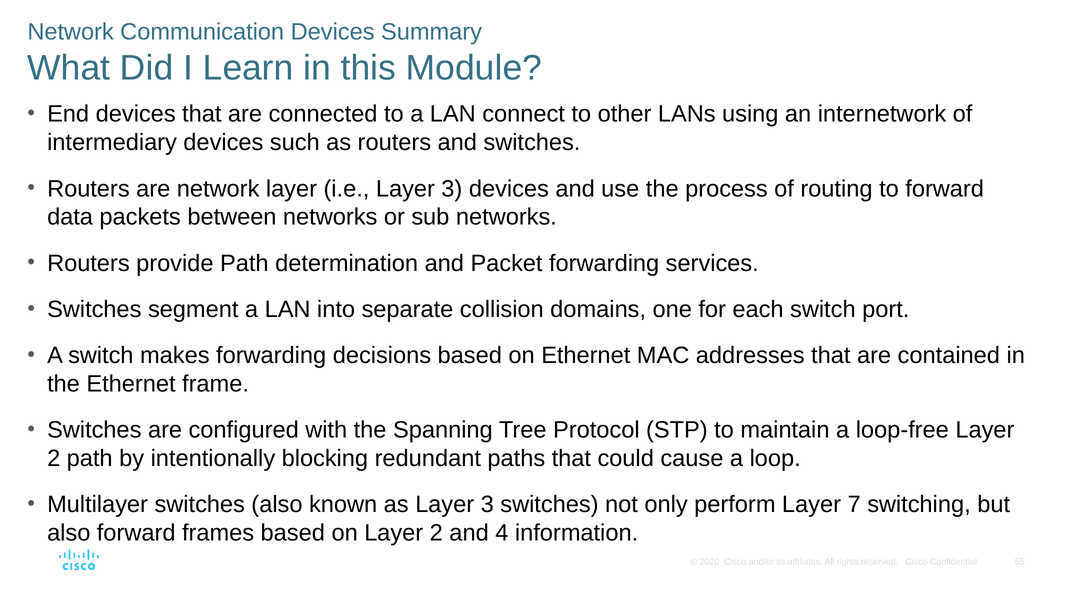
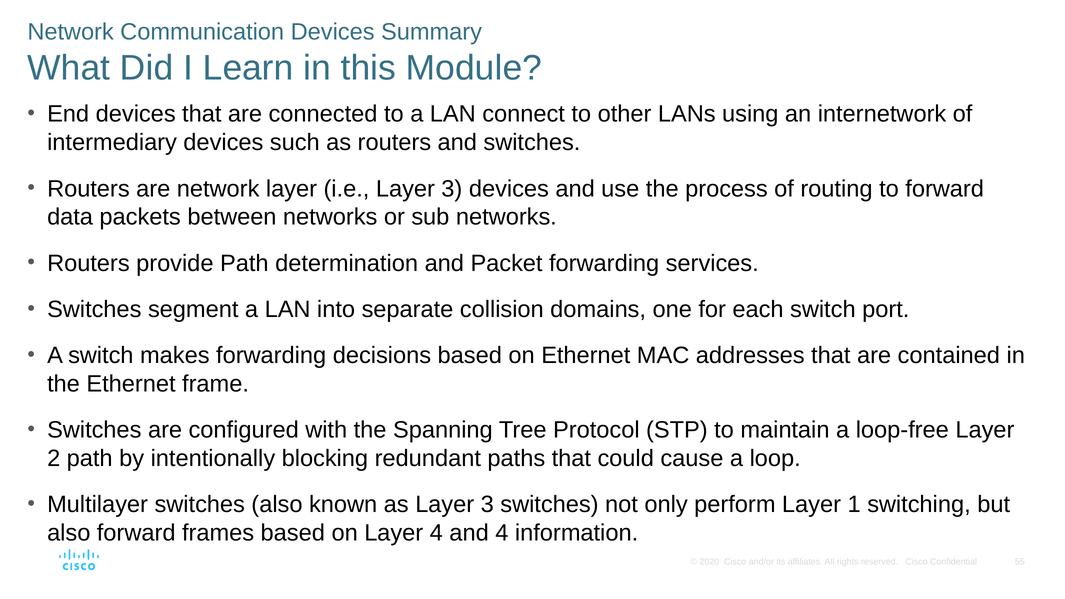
7: 7 -> 1 (854, 505)
on Layer 2: 2 -> 4 (436, 533)
